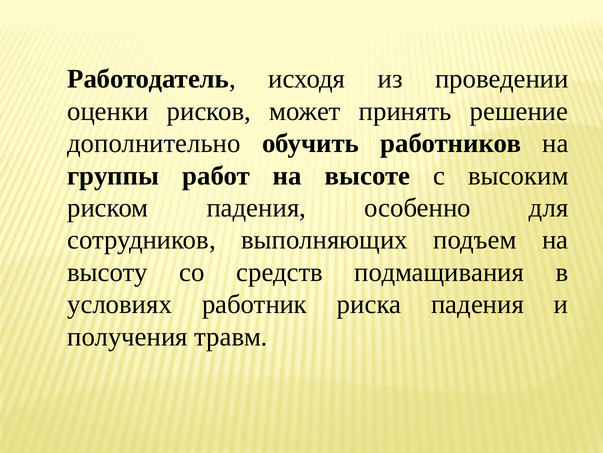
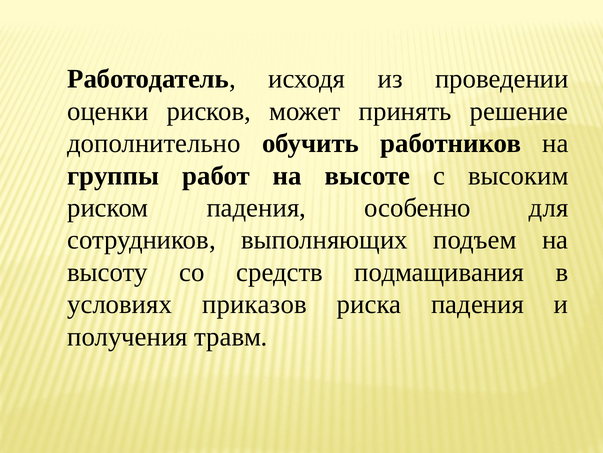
работник: работник -> приказов (254, 304)
